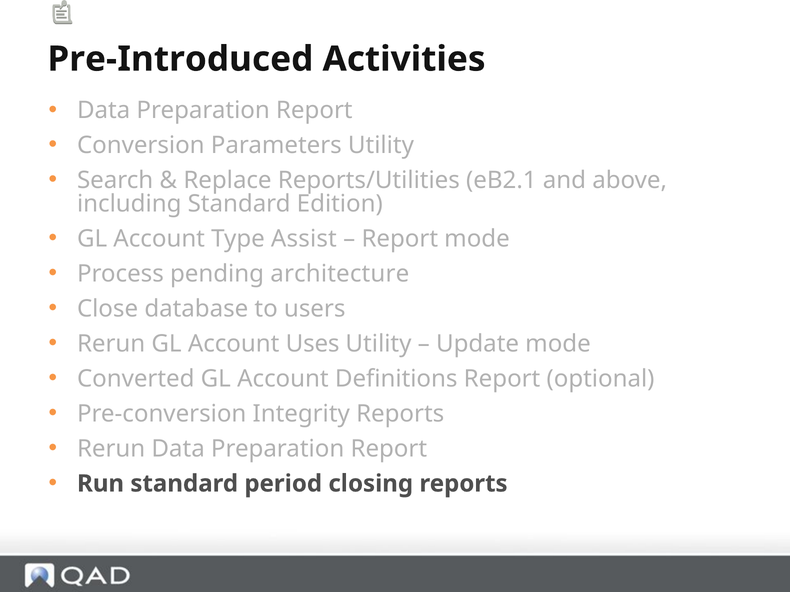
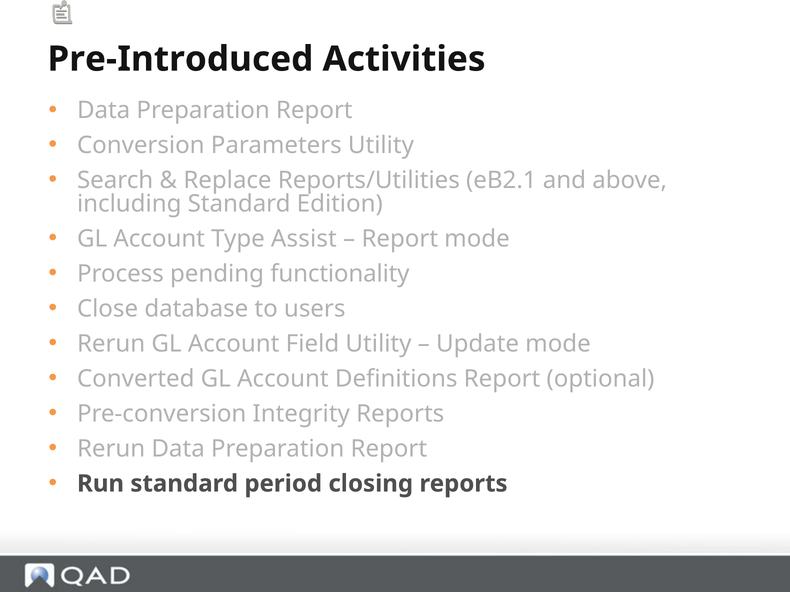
architecture: architecture -> functionality (340, 274)
Uses: Uses -> Field (313, 344)
